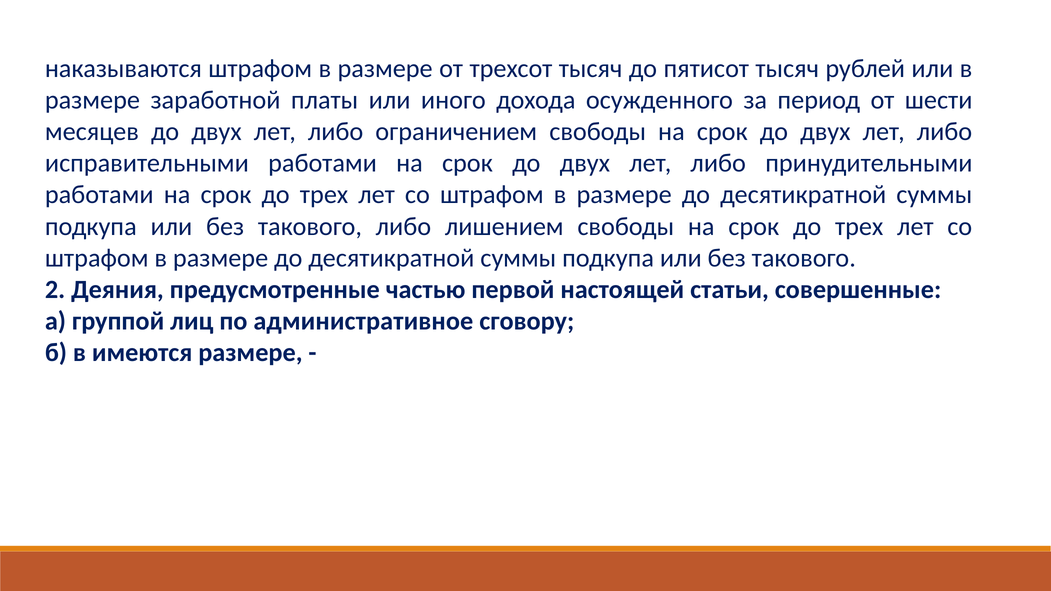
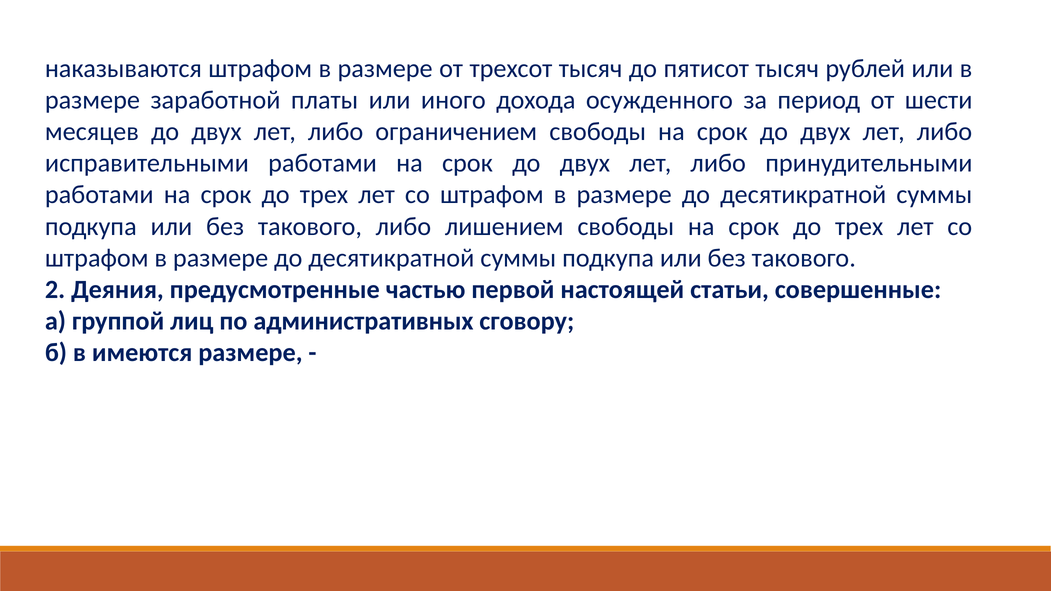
административное: административное -> административных (363, 321)
